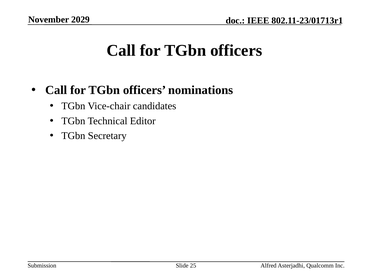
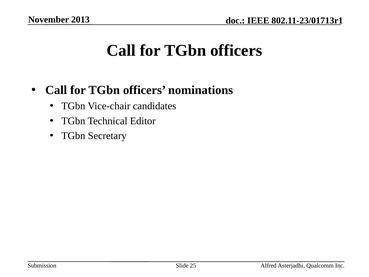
2029: 2029 -> 2013 (80, 20)
